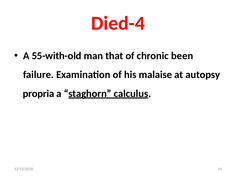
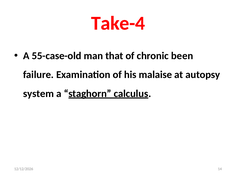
Died-4: Died-4 -> Take-4 (118, 23)
55-with-old: 55-with-old -> 55-case-old (57, 56)
propria: propria -> system (38, 94)
